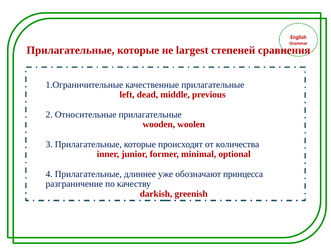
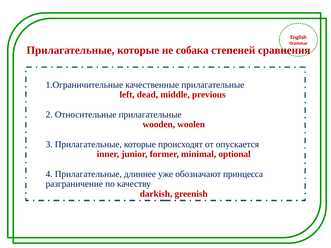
largest: largest -> собака (192, 50)
количества: количества -> опускается (237, 144)
